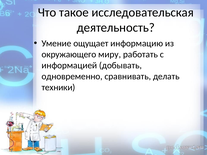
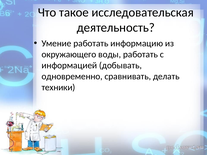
Умение ощущает: ощущает -> работать (91, 43)
миру: миру -> воды (110, 54)
